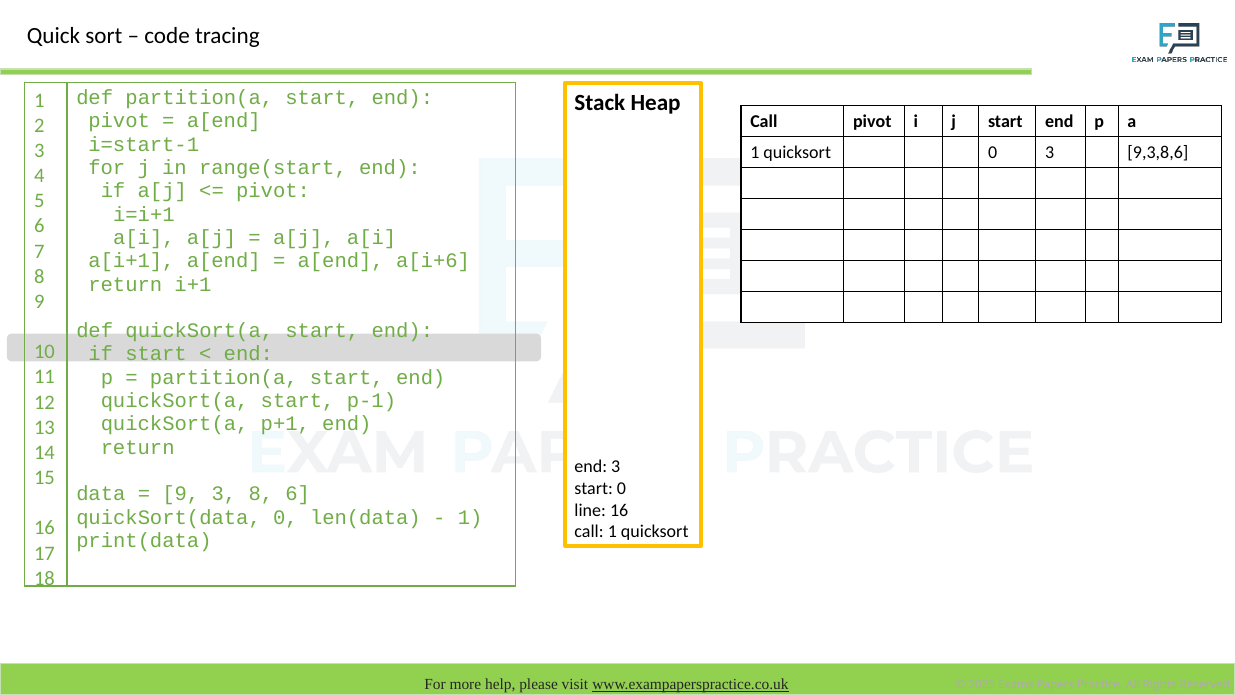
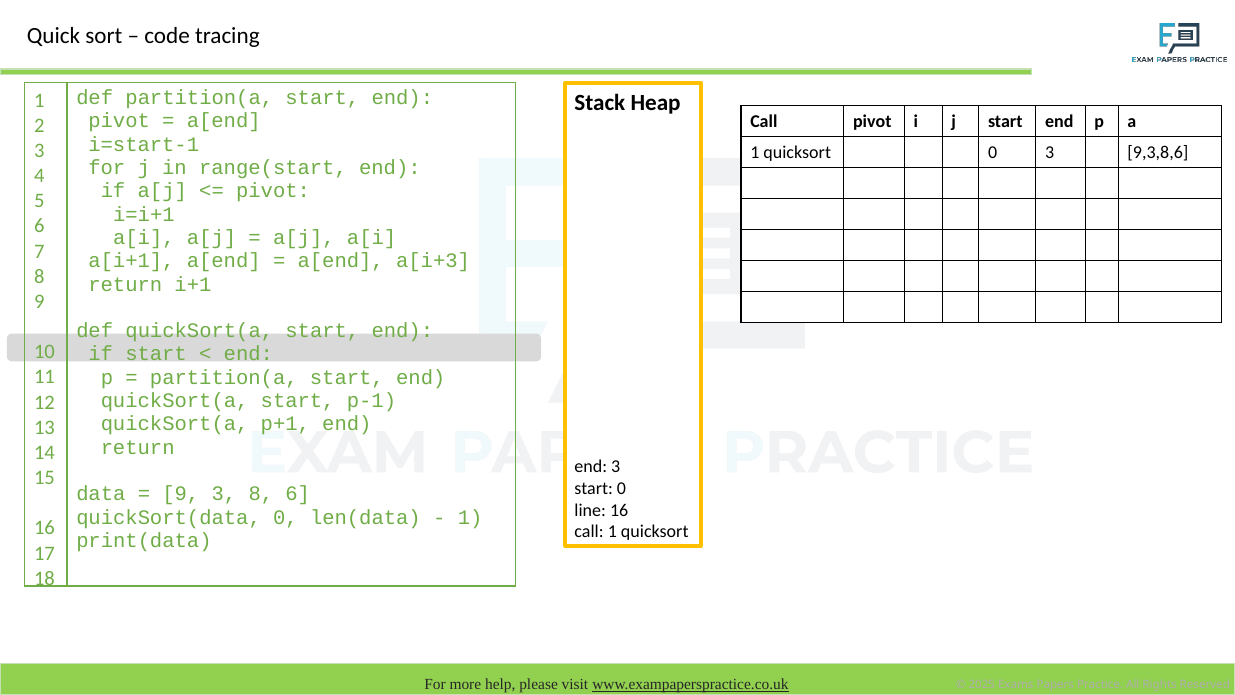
a[i+6: a[i+6 -> a[i+3 (433, 261)
